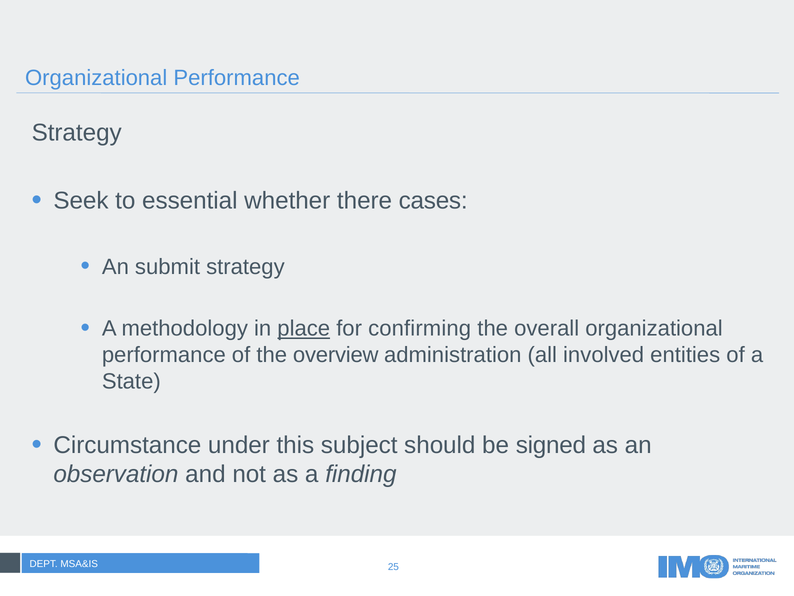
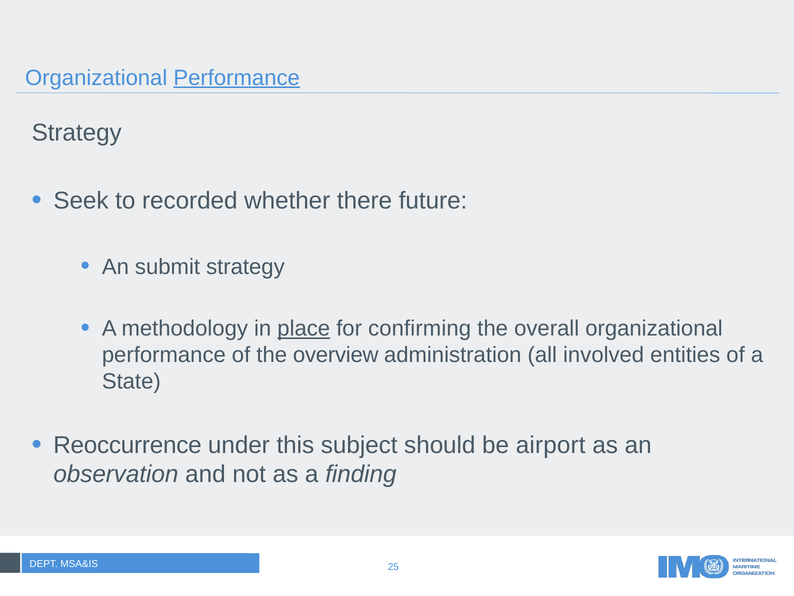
Performance underline: none -> present (237, 78)
essential: essential -> recorded (190, 201)
cases: cases -> future (433, 201)
Circumstance: Circumstance -> Reoccurrence (127, 445)
signed: signed -> airport (551, 445)
